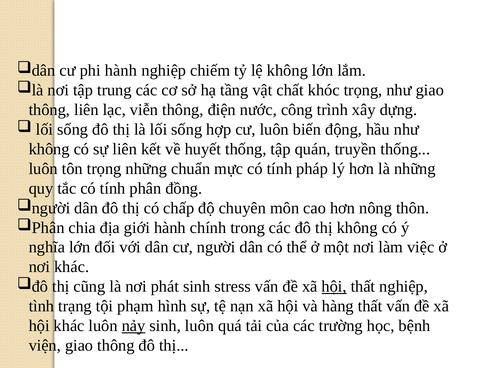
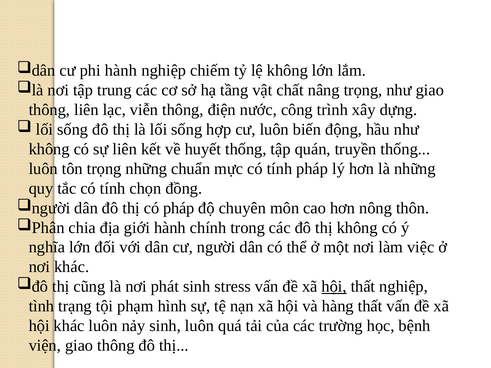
khóc: khóc -> nâng (324, 90)
phân: phân -> chọn (145, 188)
có chấp: chấp -> pháp (179, 208)
nảy underline: present -> none (134, 326)
